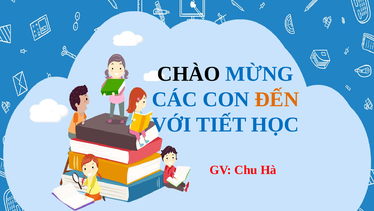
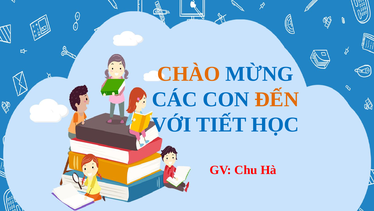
CHÀO colour: black -> orange (189, 74)
